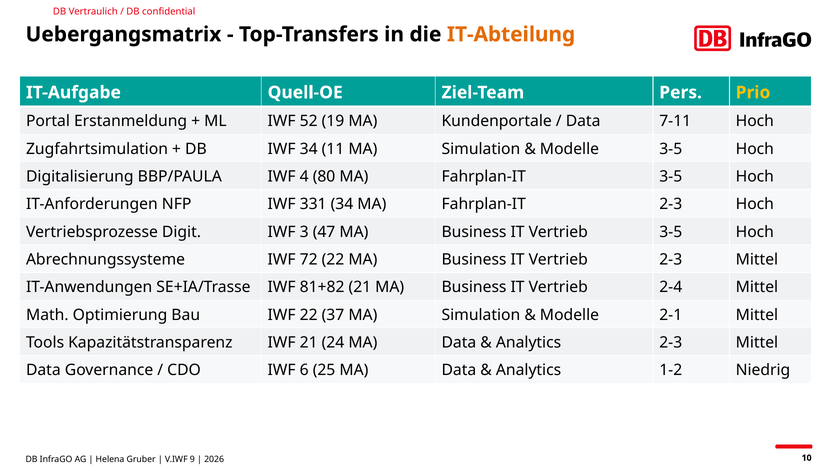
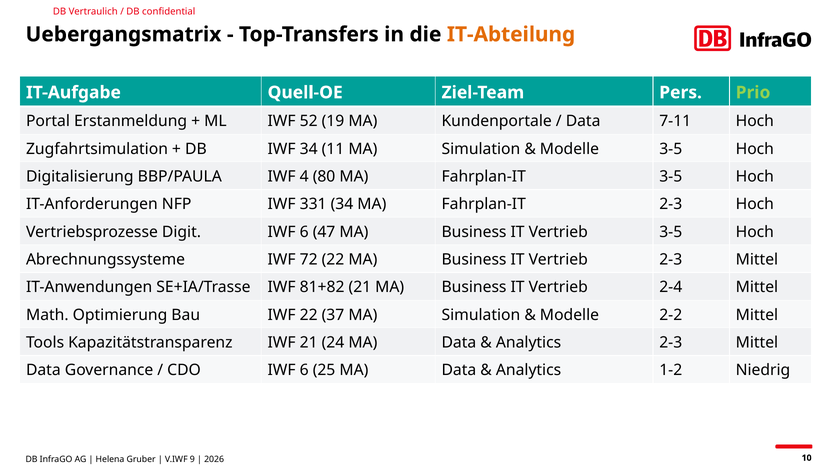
Prio colour: yellow -> light green (753, 92)
Digit IWF 3: 3 -> 6 (304, 232)
2-1: 2-1 -> 2-2 (671, 315)
